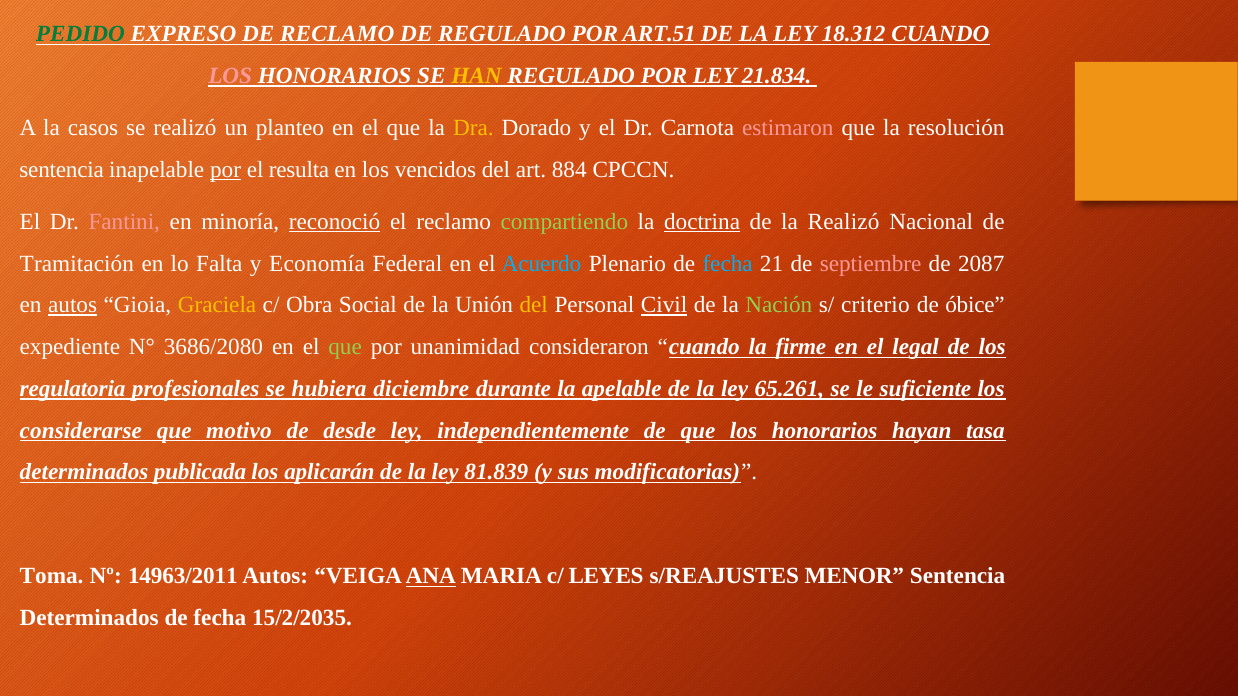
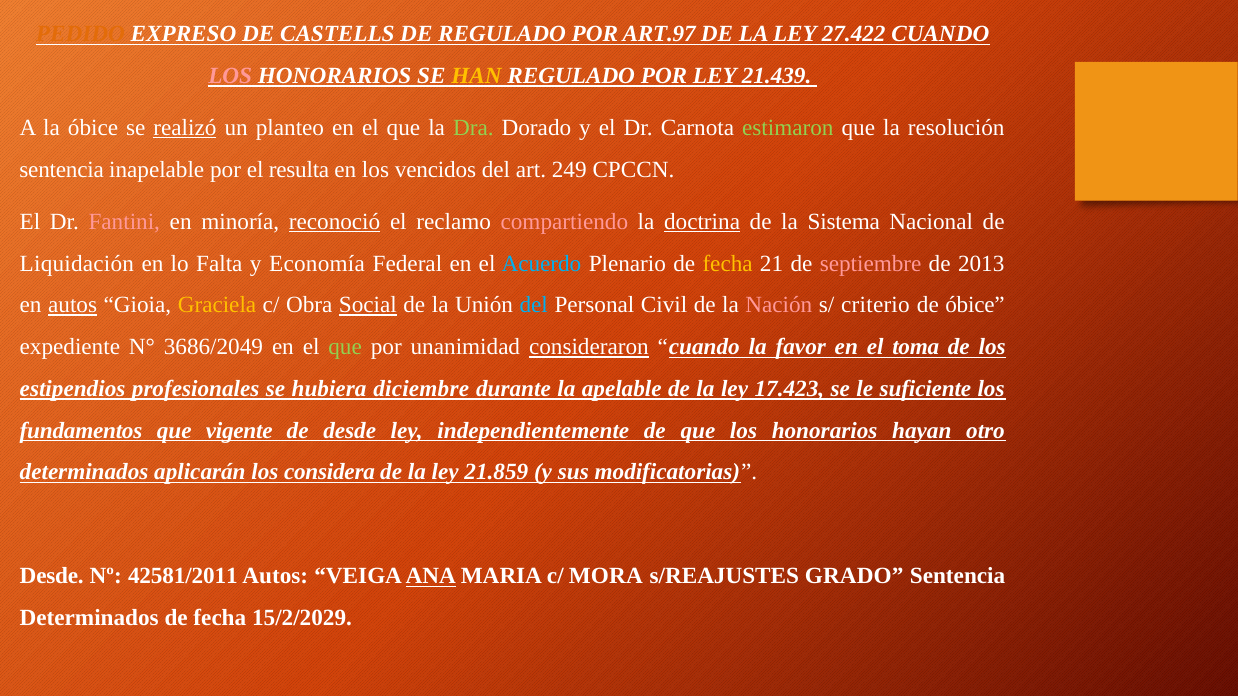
PEDIDO colour: green -> orange (80, 34)
DE RECLAMO: RECLAMO -> CASTELLS (337, 34)
ART.51: ART.51 -> ART.97 (659, 34)
18.312: 18.312 -> 27.422 (854, 34)
21.834: 21.834 -> 21.439 (777, 76)
la casos: casos -> óbice (93, 128)
realizó underline: none -> present (185, 128)
Dra colour: yellow -> light green (473, 128)
estimaron colour: pink -> light green (788, 128)
por underline: present -> none (226, 170)
884: 884 -> 249 (569, 170)
compartiendo colour: light green -> pink (564, 222)
la Realizó: Realizó -> Sistema (844, 222)
Tramitación: Tramitación -> Liquidación (77, 264)
fecha colour: light blue -> yellow (728, 264)
2087: 2087 -> 2013 (981, 264)
Social underline: none -> present (368, 305)
del colour: yellow -> light blue (534, 305)
Civil underline: present -> none (664, 305)
Nación colour: light green -> pink (779, 305)
3686/2080: 3686/2080 -> 3686/2049 (213, 347)
consideraron underline: none -> present (589, 347)
firme: firme -> favor (801, 347)
legal: legal -> toma (916, 347)
regulatoria: regulatoria -> estipendios (73, 389)
65.261: 65.261 -> 17.423 (789, 389)
considerarse: considerarse -> fundamentos (81, 431)
motivo: motivo -> vigente (239, 431)
tasa: tasa -> otro (985, 431)
publicada: publicada -> aplicarán (200, 472)
aplicarán: aplicarán -> considera (329, 472)
81.839: 81.839 -> 21.859 (496, 472)
Toma: Toma -> Desde (52, 577)
14963/2011: 14963/2011 -> 42581/2011 (183, 577)
LEYES: LEYES -> MORA (606, 577)
MENOR: MENOR -> GRADO (854, 577)
15/2/2035: 15/2/2035 -> 15/2/2029 (302, 618)
